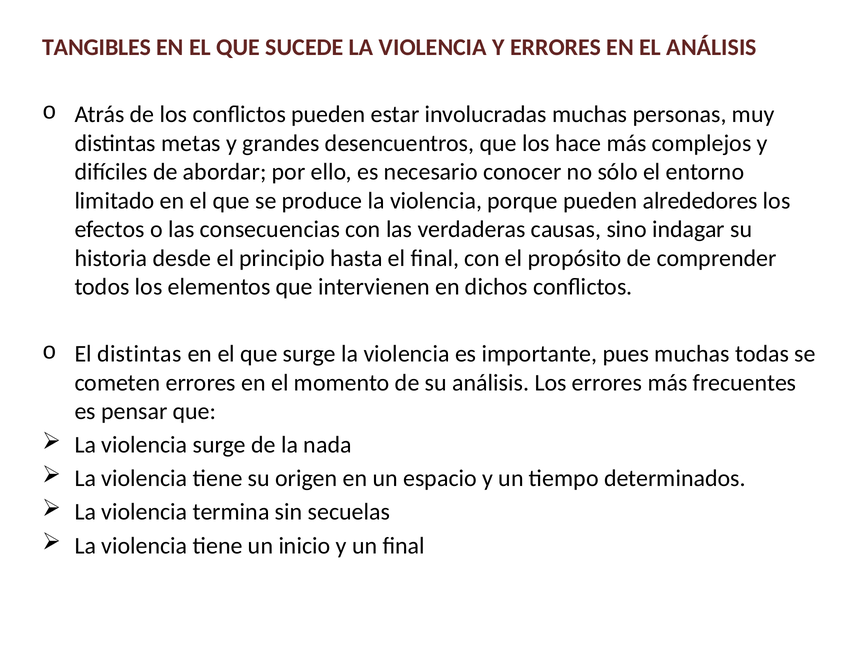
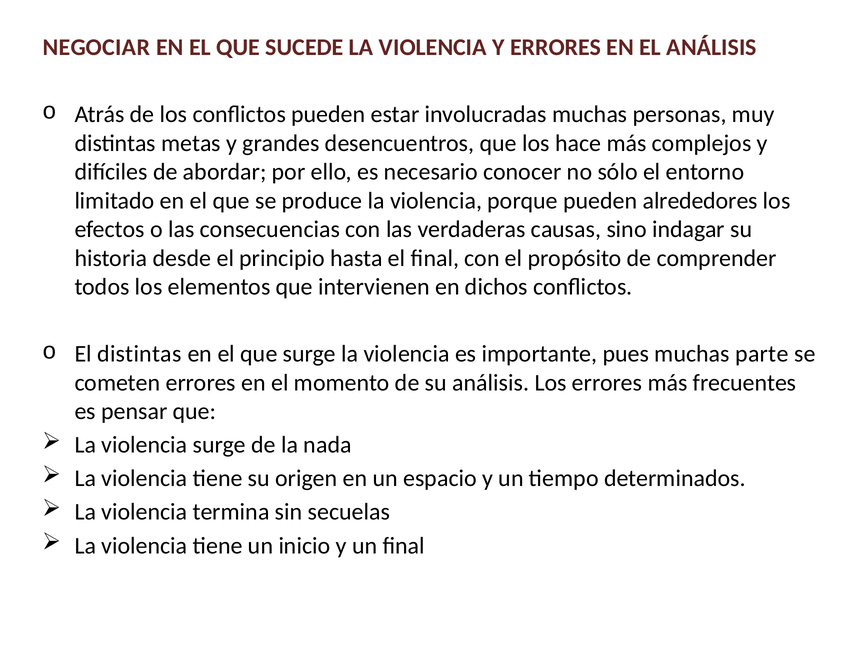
TANGIBLES: TANGIBLES -> NEGOCIAR (96, 47)
todas: todas -> parte (762, 354)
